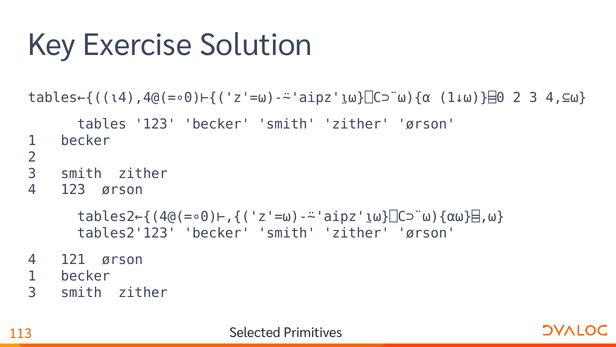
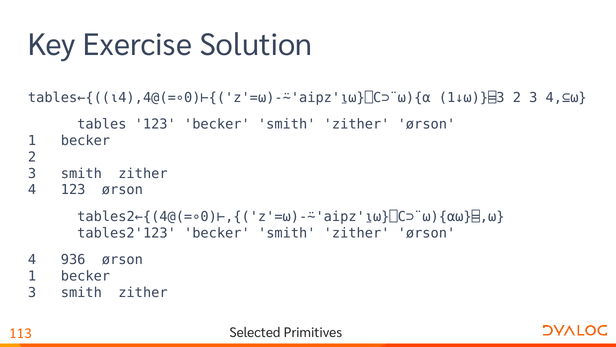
1↓⍵)}⌸0: 1↓⍵)}⌸0 -> 1↓⍵)}⌸3 (472, 97)
121: 121 -> 936 (73, 259)
